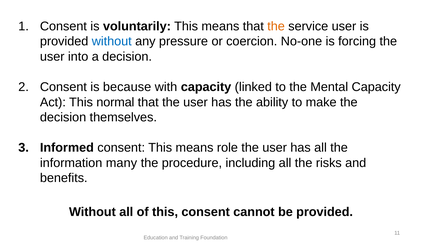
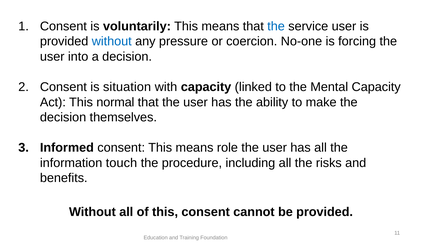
the colour: orange -> blue (276, 26)
because: because -> situation (127, 87)
many: many -> touch (121, 163)
